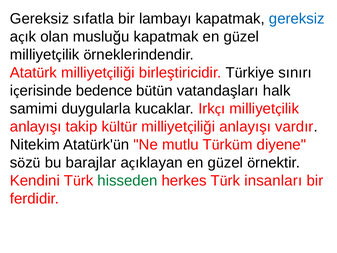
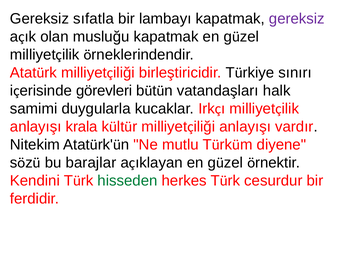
gereksiz colour: blue -> purple (297, 19)
bedence: bedence -> görevleri (104, 91)
takip: takip -> krala (82, 127)
insanları: insanları -> cesurdur (273, 180)
